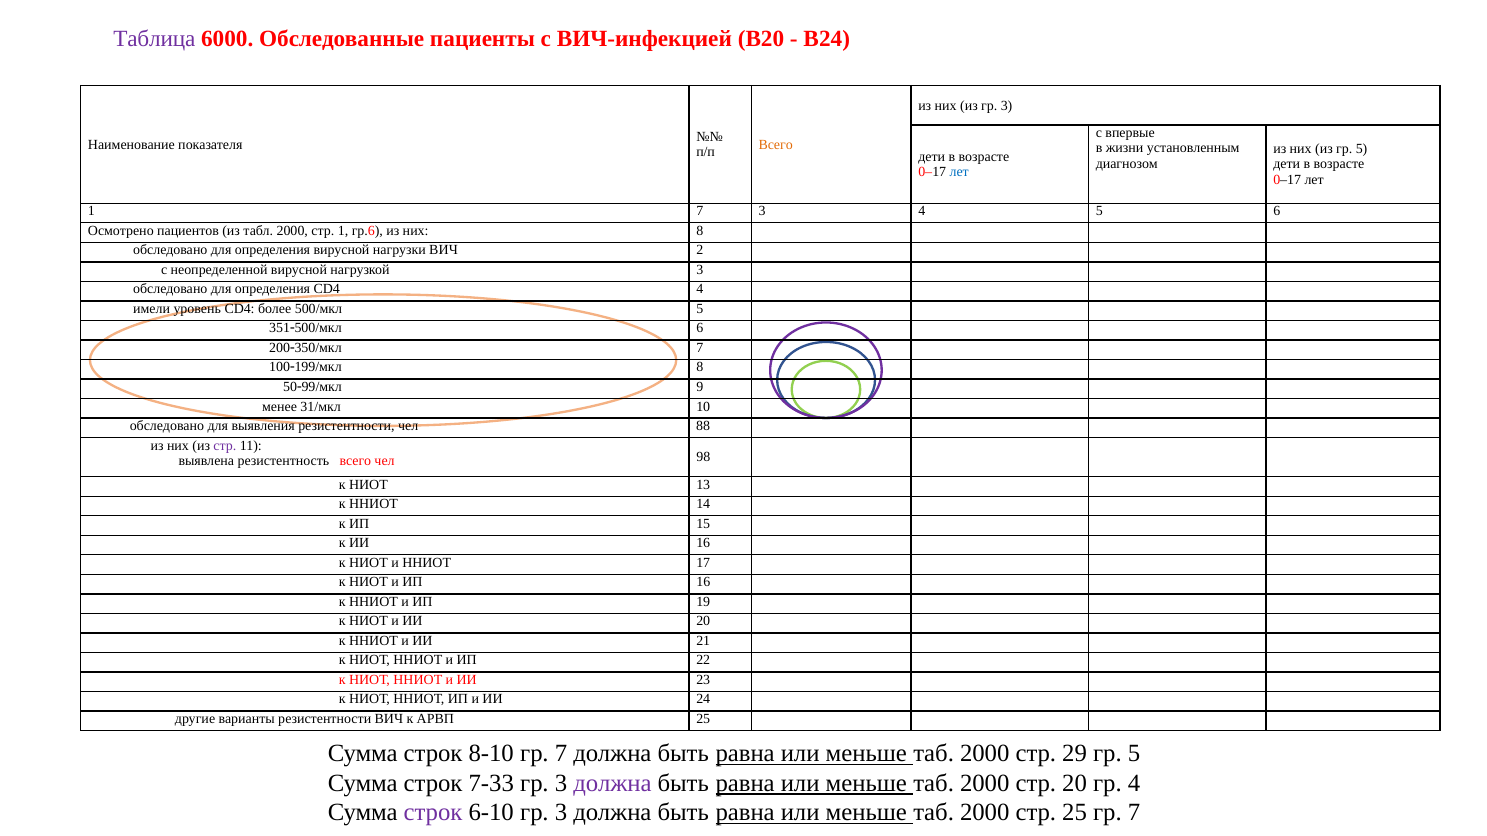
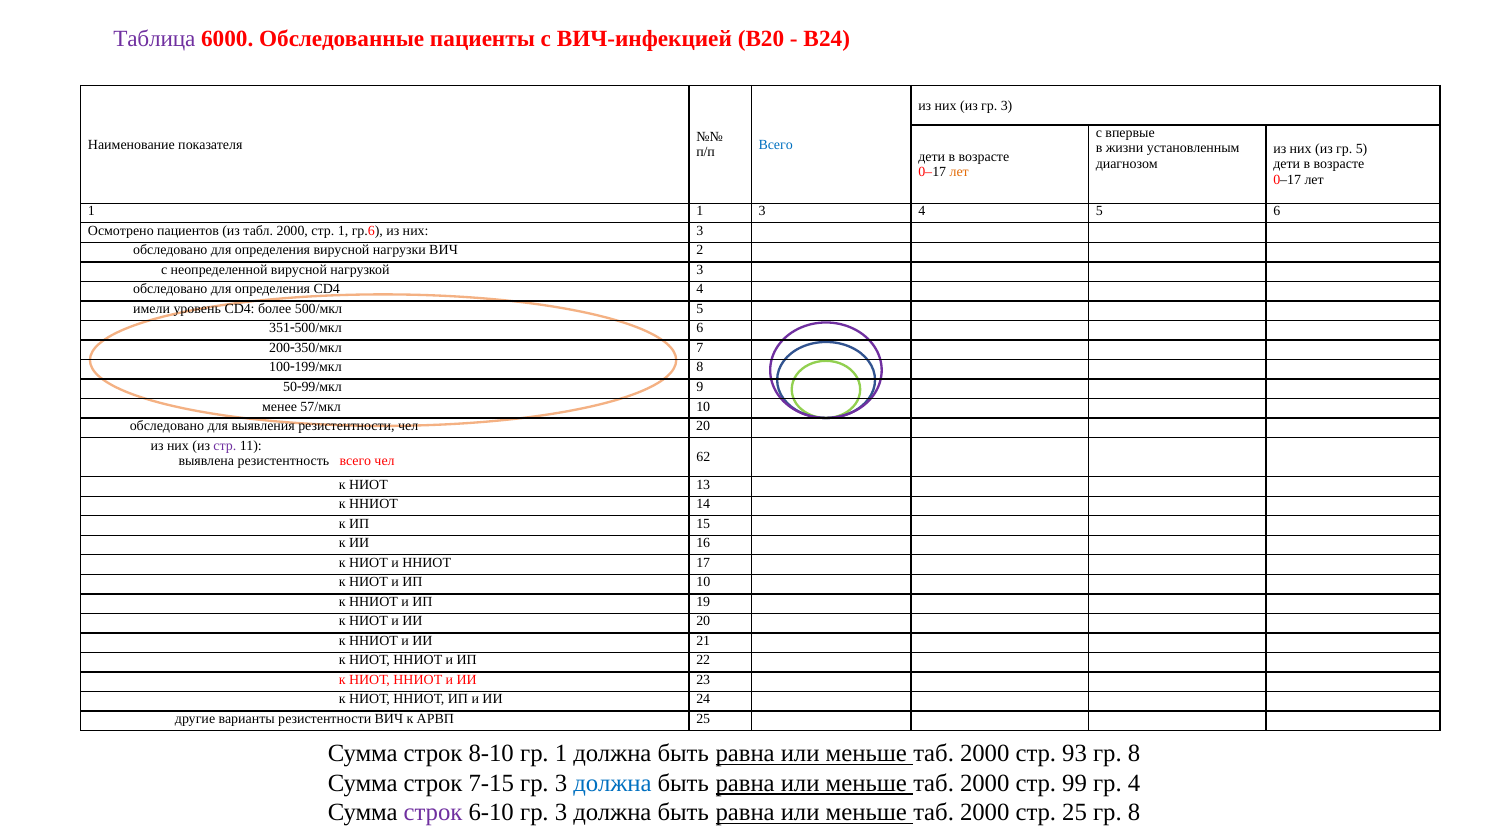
Всего colour: orange -> blue (776, 145)
лет colour: blue -> orange (959, 172)
1 7: 7 -> 1 (700, 211)
них 8: 8 -> 3 (700, 231)
31/мкл: 31/мкл -> 57/мкл (321, 407)
чел 88: 88 -> 20 (703, 426)
98: 98 -> 62 (703, 458)
ИП 16: 16 -> 10 (703, 583)
8-10 гр 7: 7 -> 1 (561, 754)
29: 29 -> 93 (1075, 754)
5: 5 -> 8 (1134, 754)
7-33: 7-33 -> 7-15 (491, 783)
должна colour: purple -> blue (612, 783)
стр 20: 20 -> 99 (1075, 783)
25 гр 7: 7 -> 8 (1134, 813)
